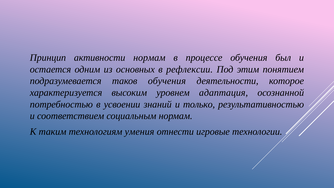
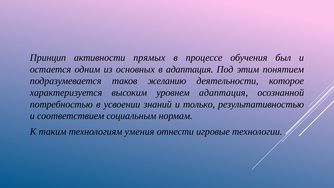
активности нормам: нормам -> прямых (149, 58)
в рефлексии: рефлексии -> адаптация (190, 69)
таков обучения: обучения -> желанию (167, 81)
